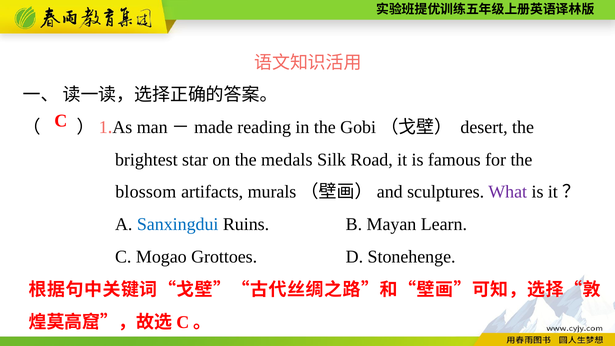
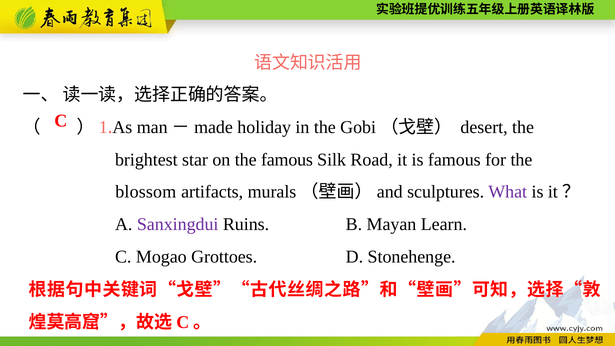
reading: reading -> holiday (264, 127)
the medals: medals -> famous (287, 160)
Sanxingdui colour: blue -> purple (178, 224)
